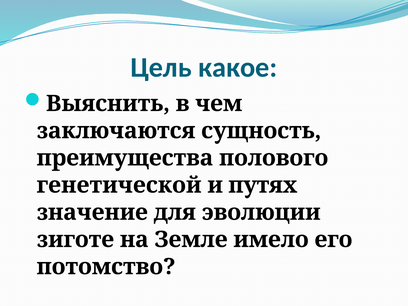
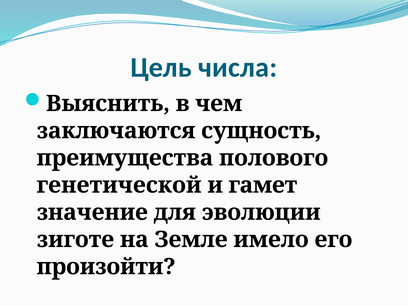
какое: какое -> числа (238, 67)
путях: путях -> гамет (263, 185)
потомство: потомство -> произойти (106, 267)
